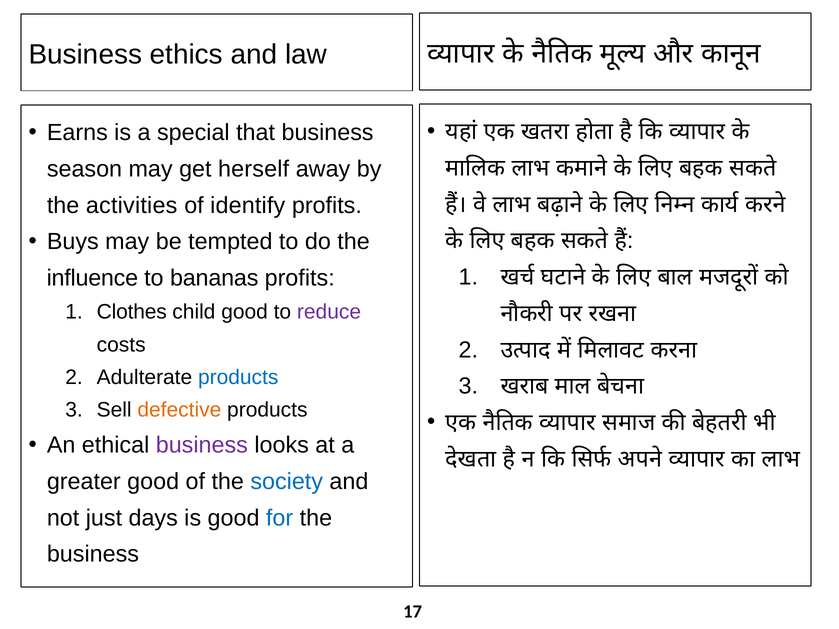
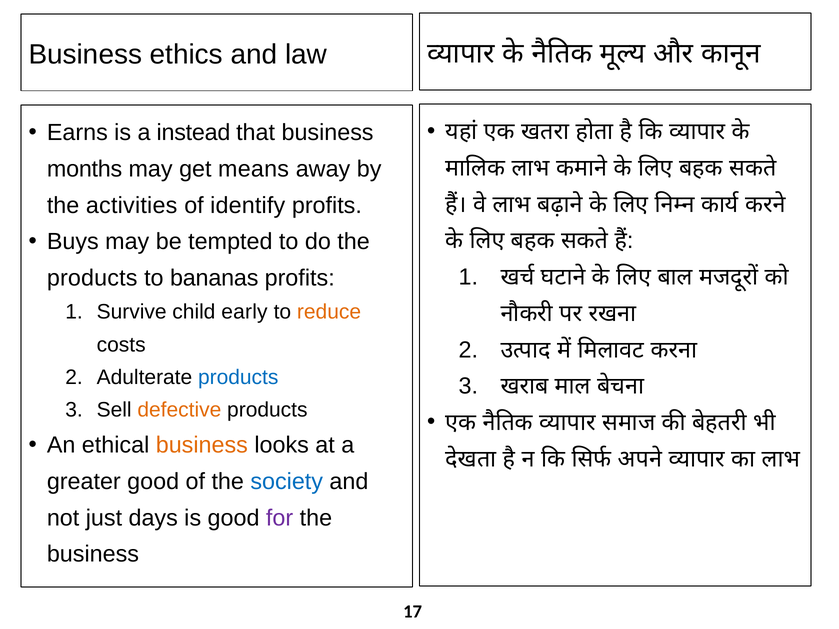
special: special -> instead (193, 133)
season: season -> months (85, 169)
herself: herself -> means (254, 169)
influence: influence -> products (92, 278)
Clothes: Clothes -> Survive (132, 312)
child good: good -> early (244, 312)
reduce colour: purple -> orange (329, 312)
business colour: purple -> orange (202, 445)
for colour: blue -> purple (280, 518)
